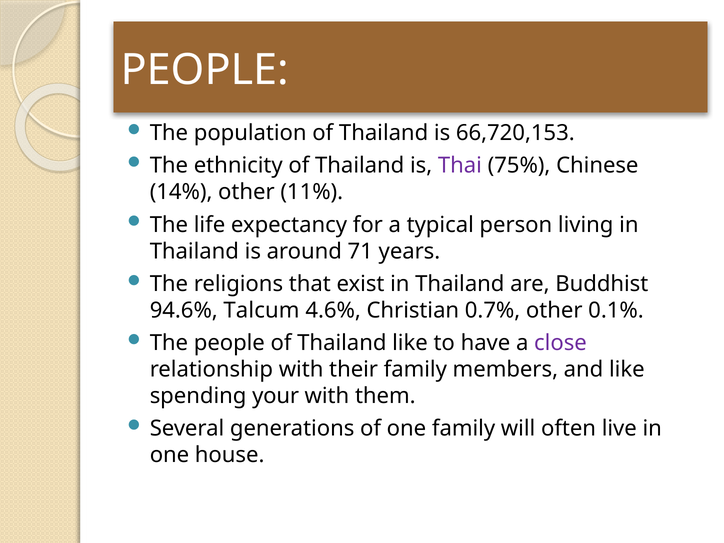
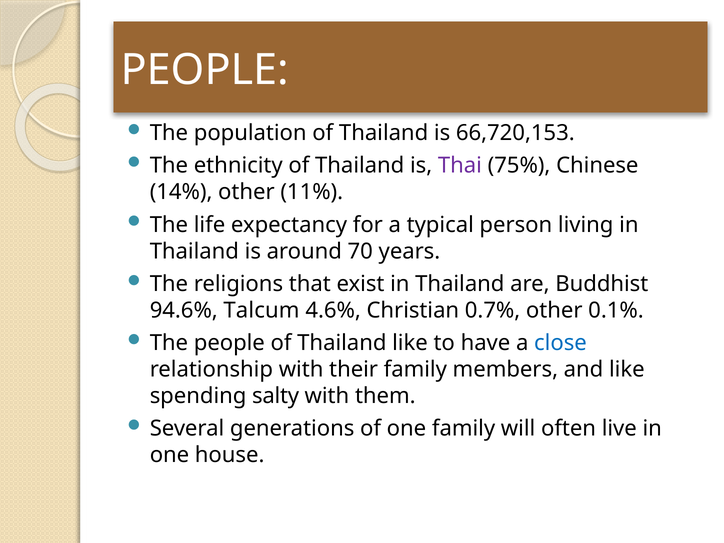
71: 71 -> 70 (360, 251)
close colour: purple -> blue (560, 343)
your: your -> salty (276, 396)
